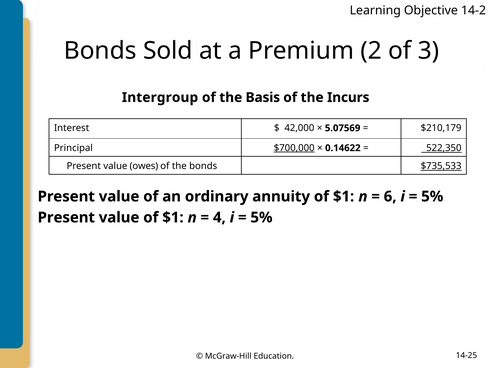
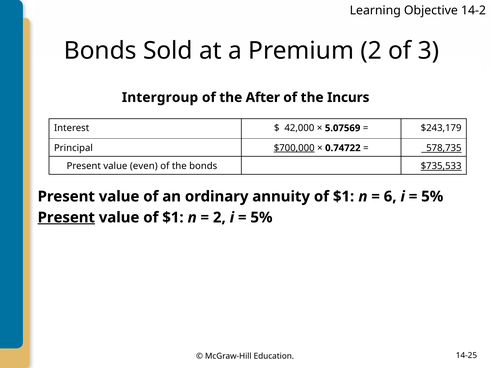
Basis: Basis -> After (263, 98)
$210,179: $210,179 -> $243,179 (441, 128)
0.14622: 0.14622 -> 0.74722 (343, 148)
522,350: 522,350 -> 578,735 (444, 148)
owes: owes -> even (144, 166)
Present underline: none -> present (66, 218)
4: 4 -> 2 (219, 218)
